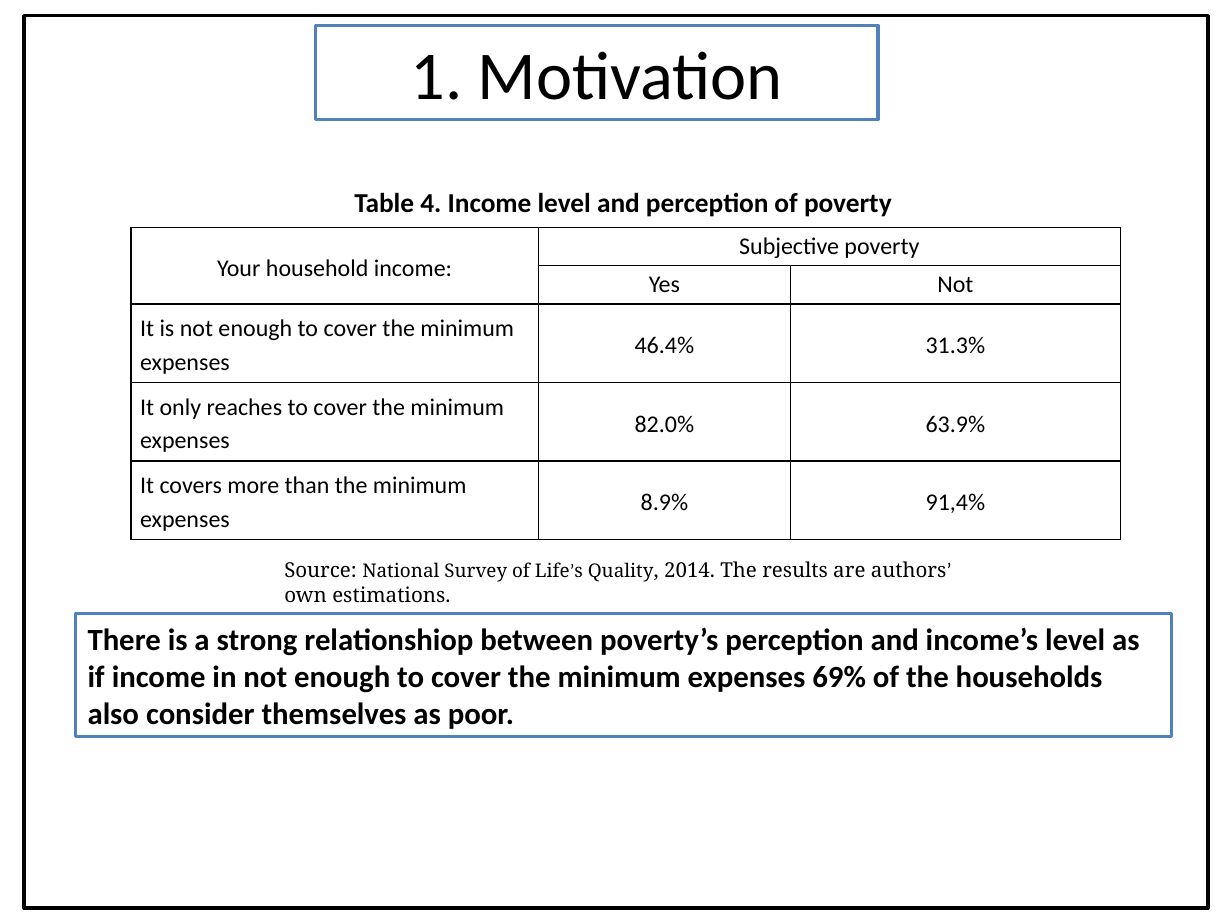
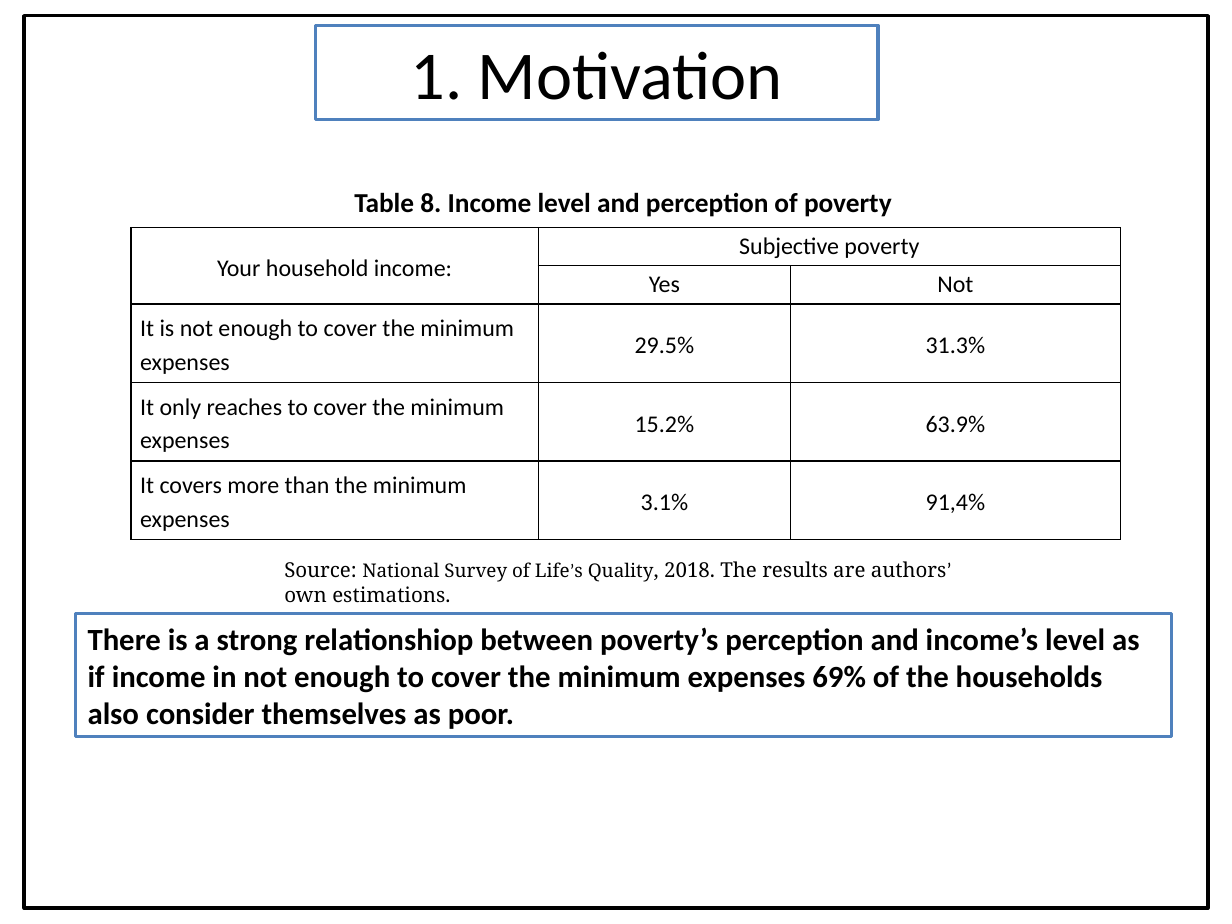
4: 4 -> 8 (431, 203)
46.4%: 46.4% -> 29.5% (664, 346)
82.0%: 82.0% -> 15.2% (664, 424)
8.9%: 8.9% -> 3.1% (664, 503)
2014: 2014 -> 2018 (690, 571)
